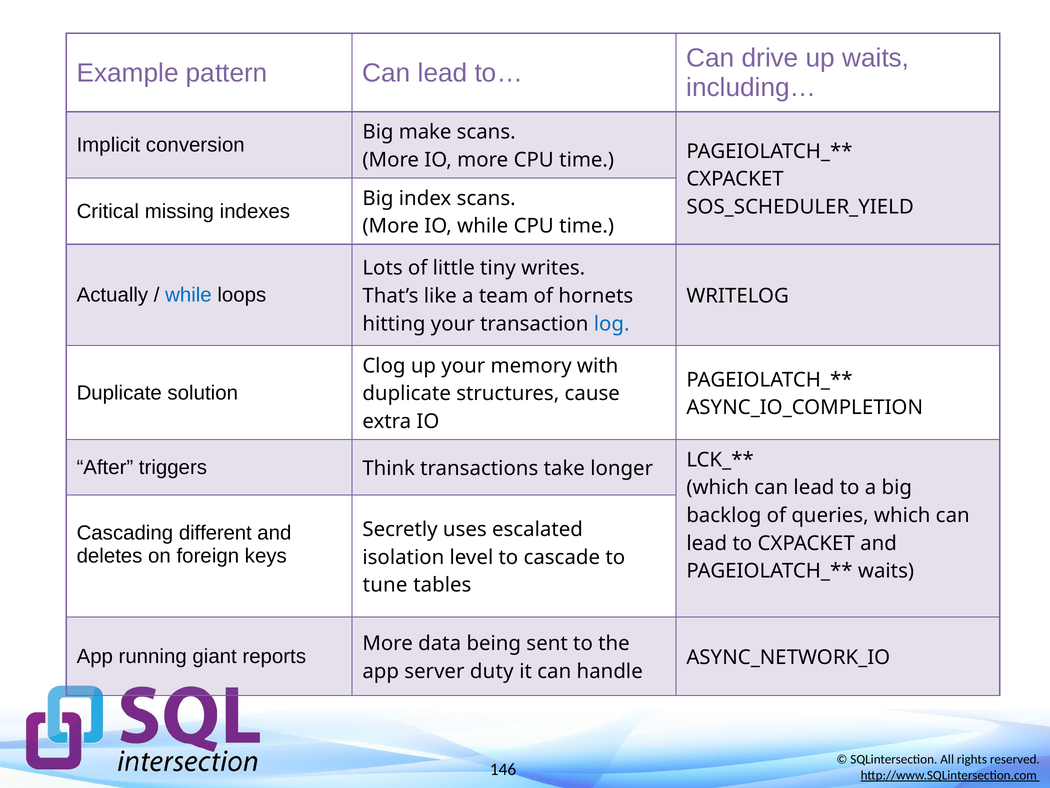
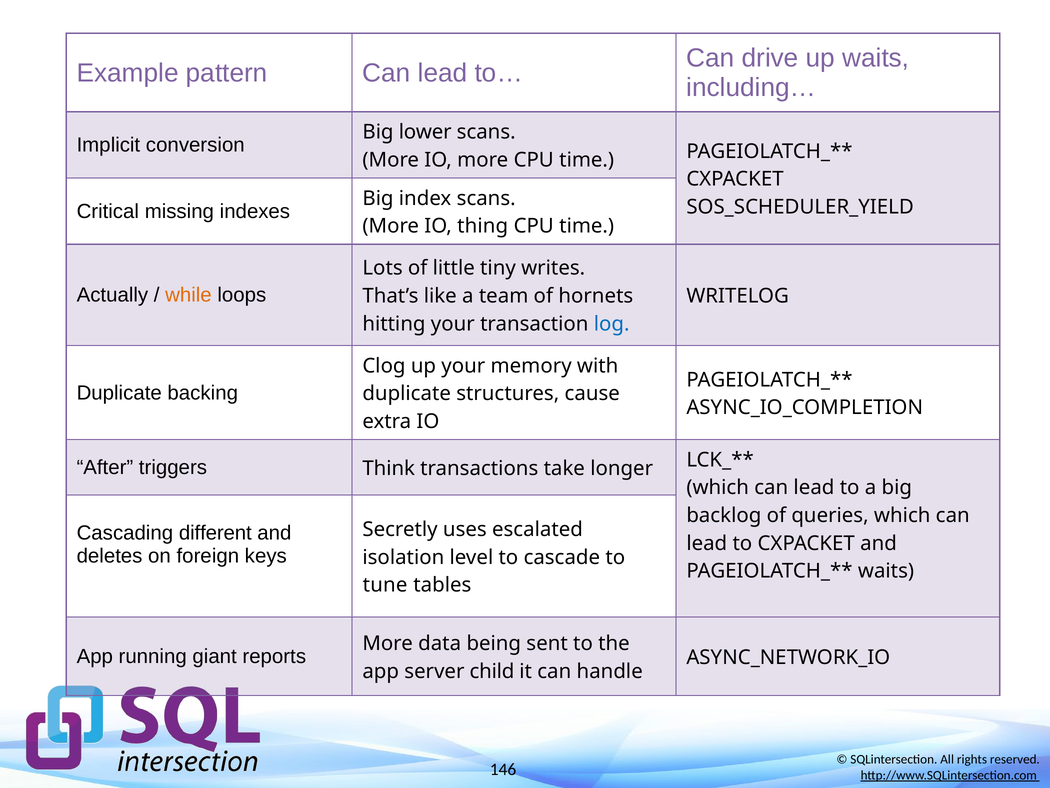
make: make -> lower (425, 132)
IO while: while -> thing (483, 226)
while colour: blue -> orange (188, 295)
solution: solution -> backing (203, 393)
duty: duty -> child (492, 671)
